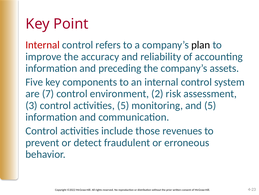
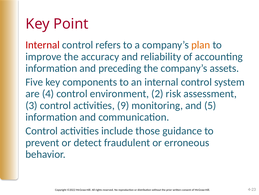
plan colour: black -> orange (201, 45)
7: 7 -> 4 (48, 93)
activities 5: 5 -> 9 (123, 105)
revenues: revenues -> guidance (182, 130)
